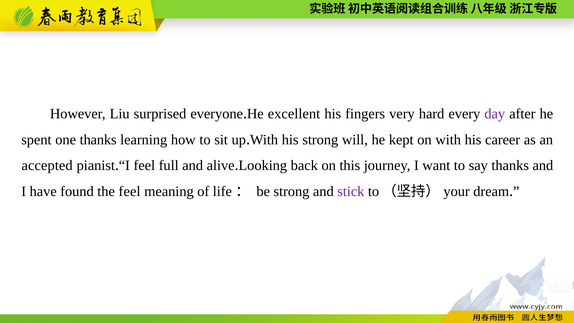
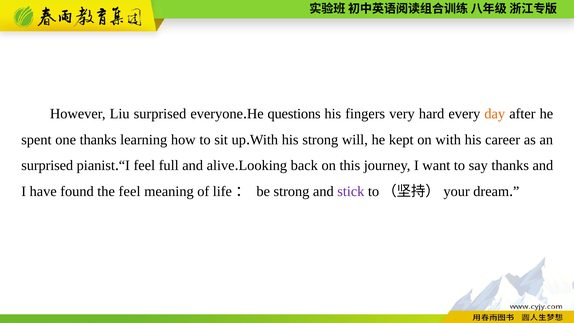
excellent: excellent -> questions (294, 114)
day colour: purple -> orange (495, 114)
accepted: accepted -> surprised (47, 165)
